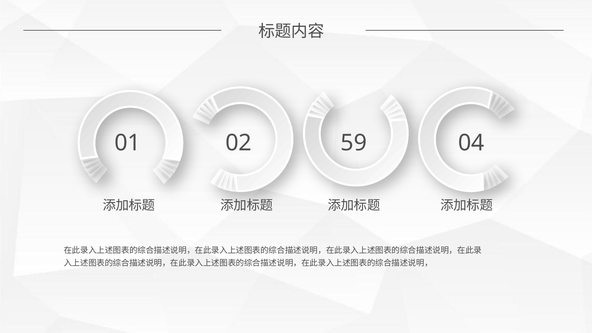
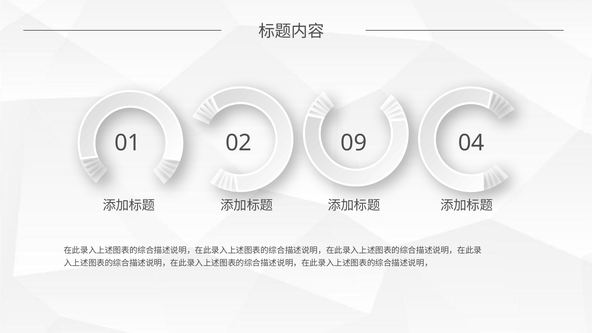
59: 59 -> 09 (354, 143)
